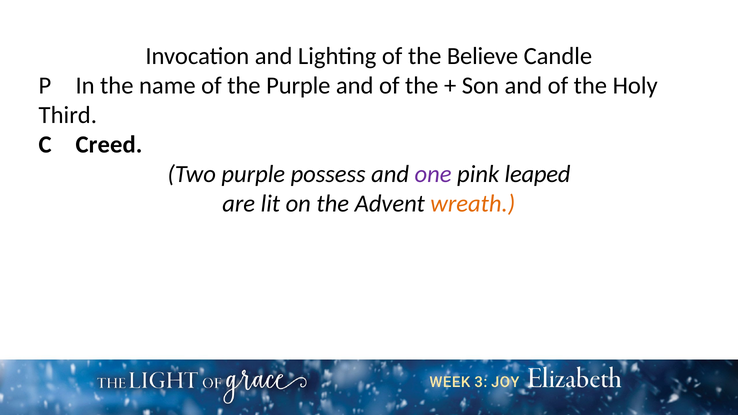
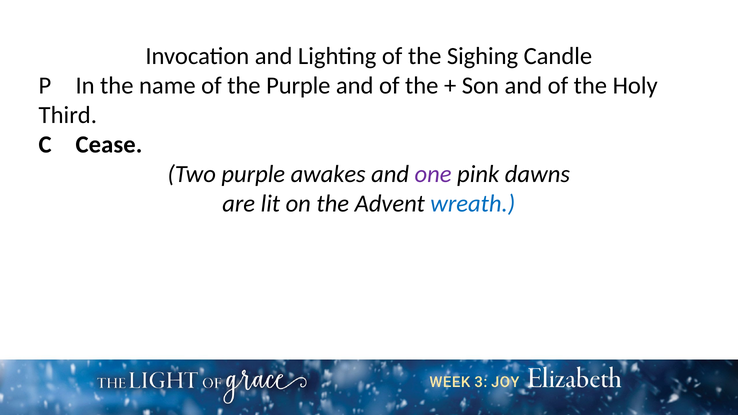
Believe: Believe -> Sighing (483, 56)
Creed: Creed -> Cease (109, 145)
possess: possess -> awakes (328, 174)
leaped: leaped -> dawns (537, 174)
wreath colour: orange -> blue (473, 204)
